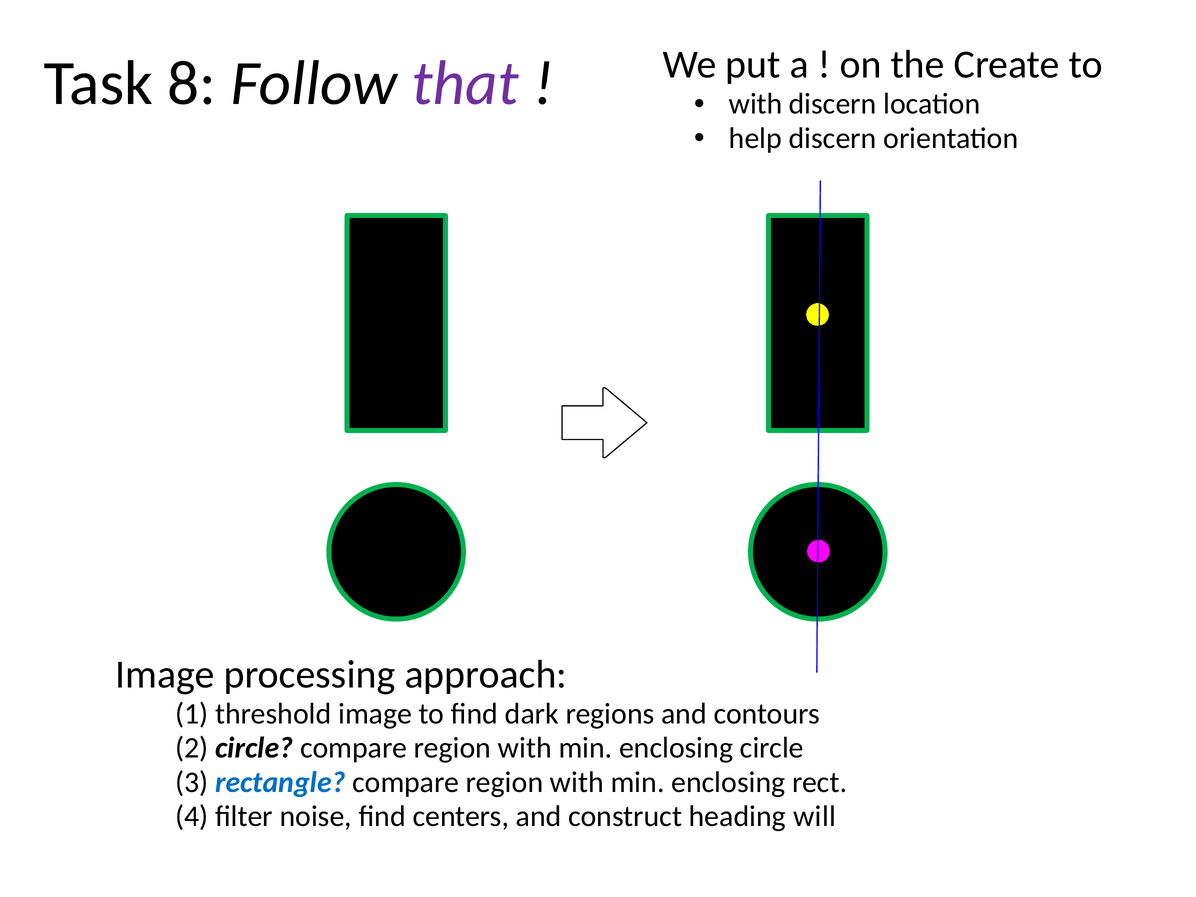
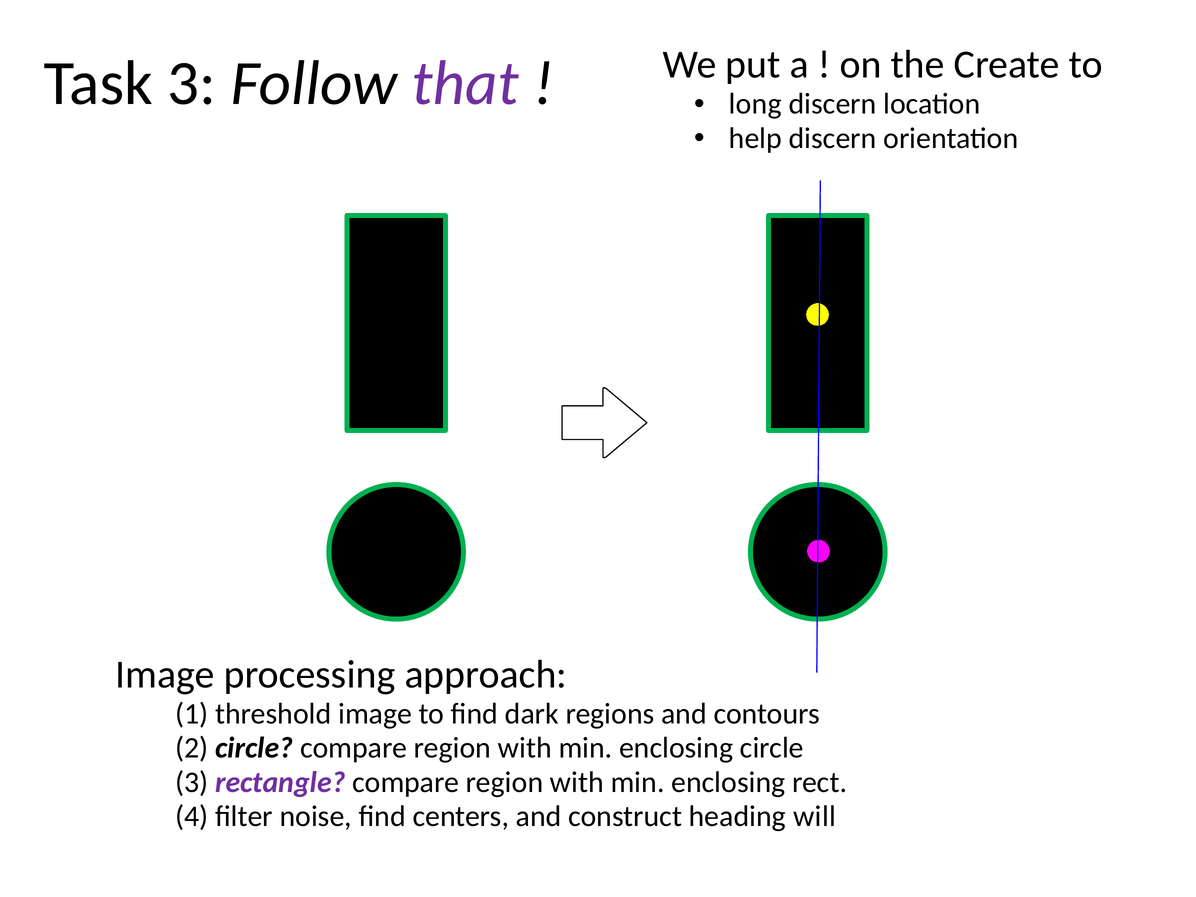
Task 8: 8 -> 3 (192, 84)
with: with -> long (755, 104)
rectangle colour: blue -> purple (280, 782)
